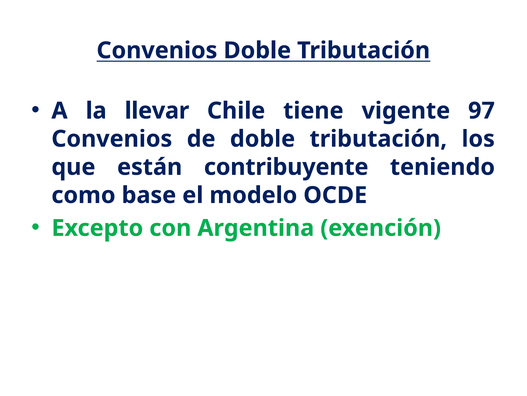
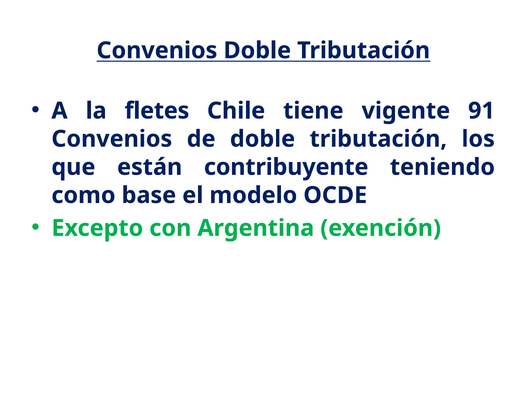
llevar: llevar -> fletes (157, 111)
97: 97 -> 91 (481, 111)
